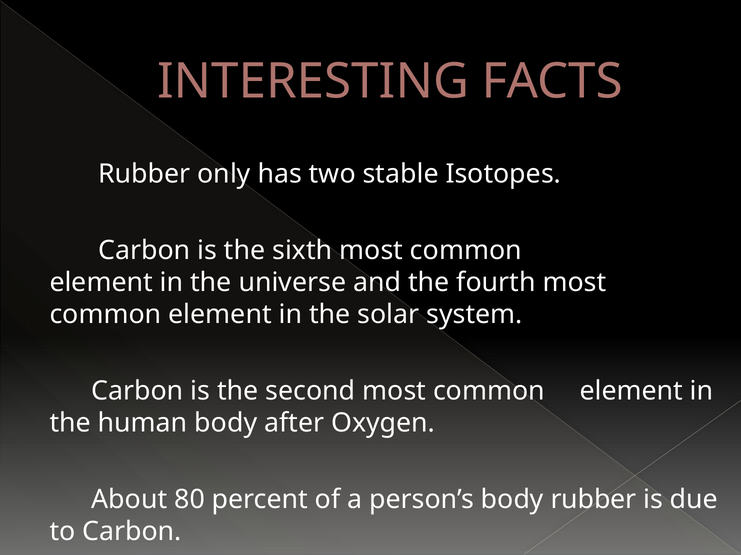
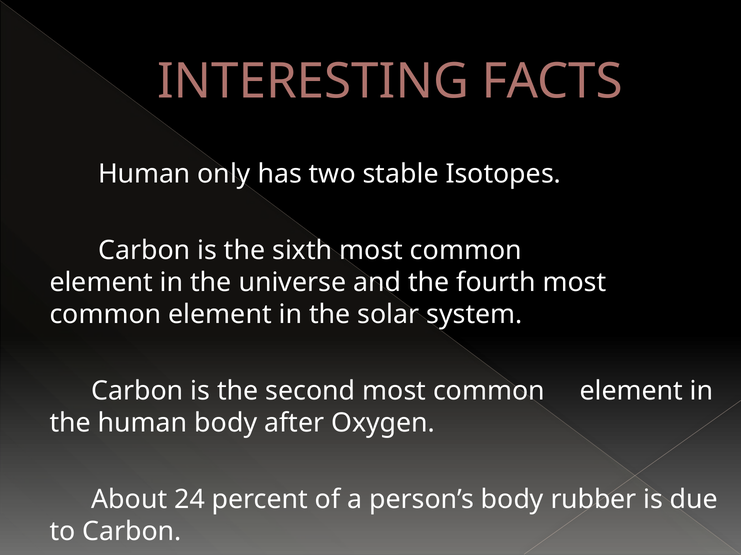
Rubber: Rubber -> Human (144, 174)
80: 80 -> 24 (190, 500)
